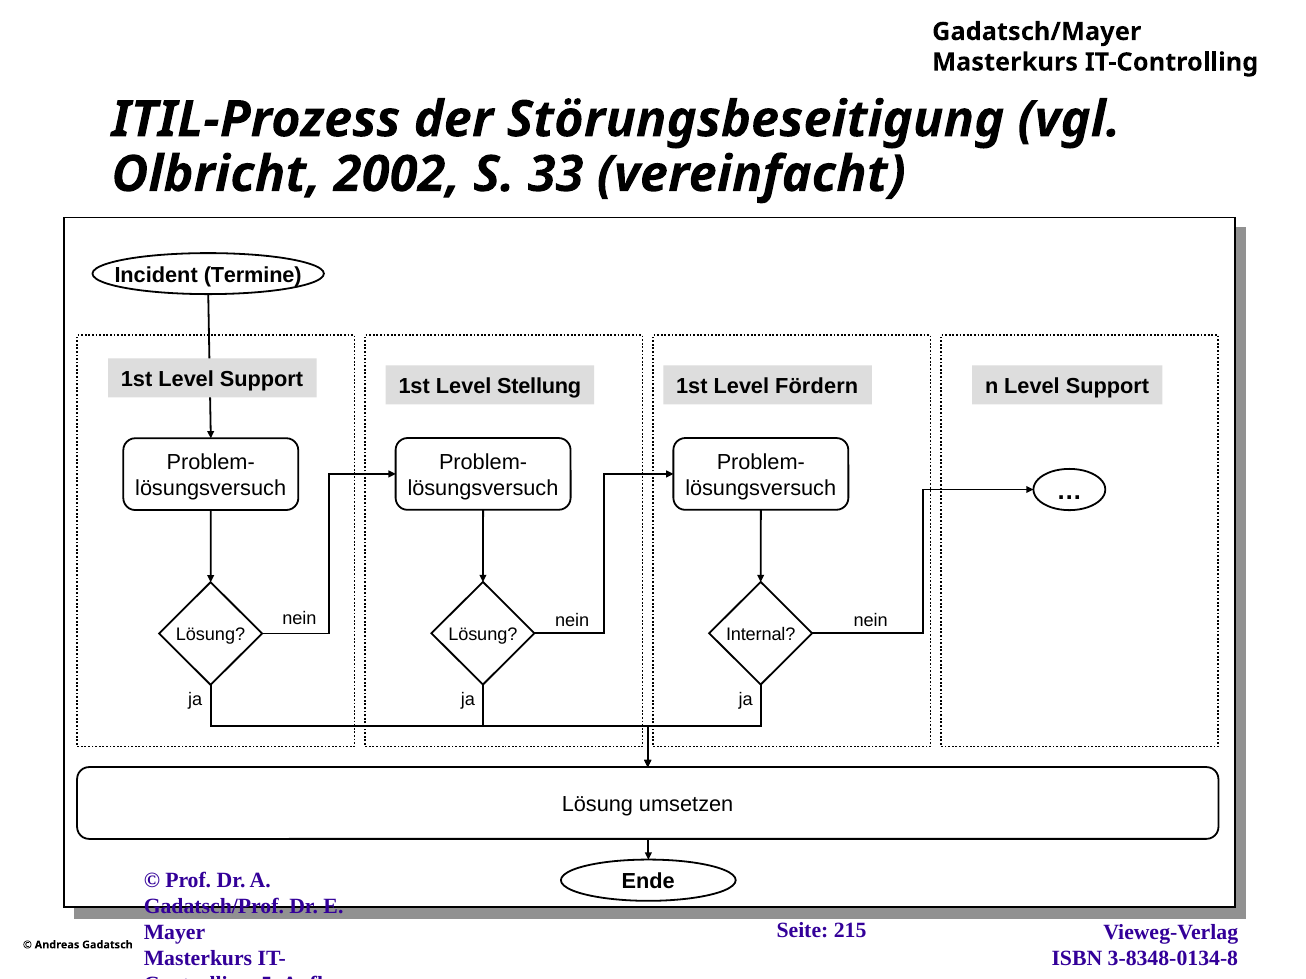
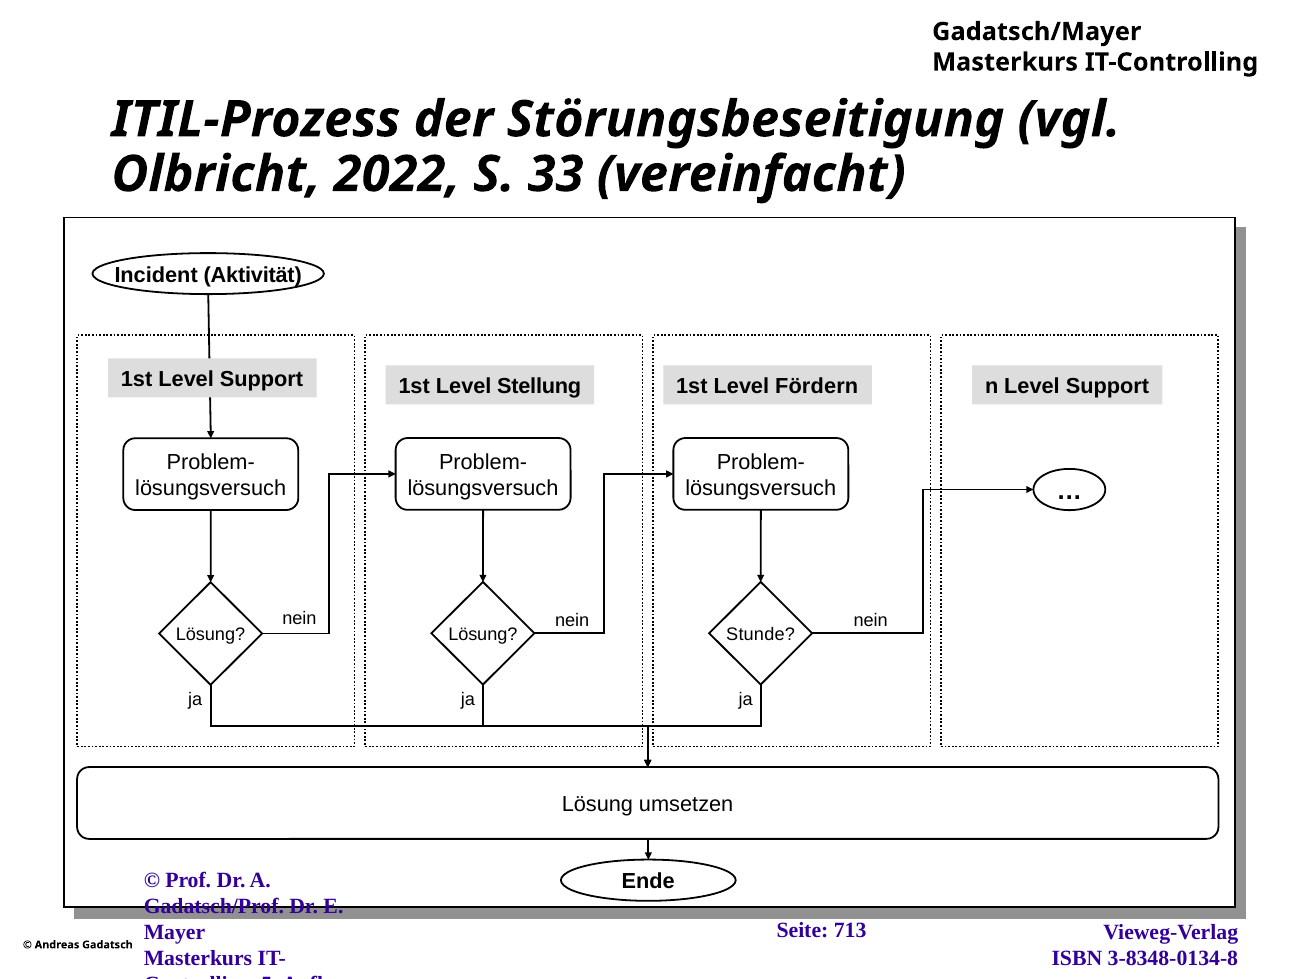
2002: 2002 -> 2022 (397, 175)
Termine: Termine -> Aktivität (253, 275)
Internal: Internal -> Stunde (761, 635)
215: 215 -> 713 (850, 930)
